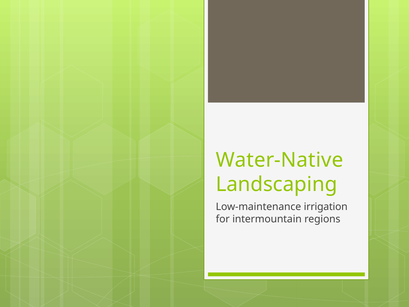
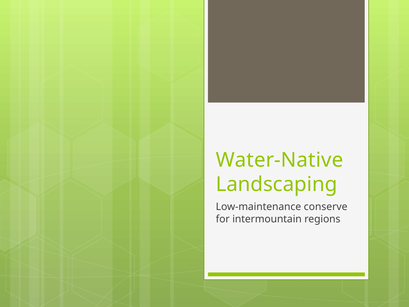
irrigation: irrigation -> conserve (326, 207)
